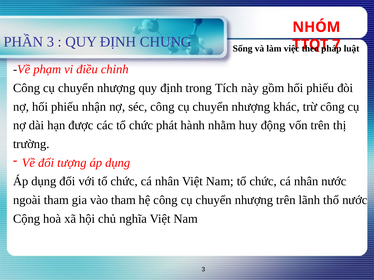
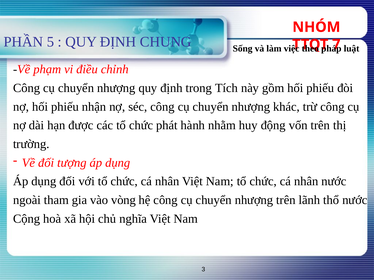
PHẦN 3: 3 -> 5 (50, 42)
vào tham: tham -> vòng (123, 200)
